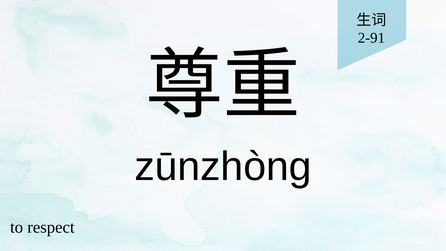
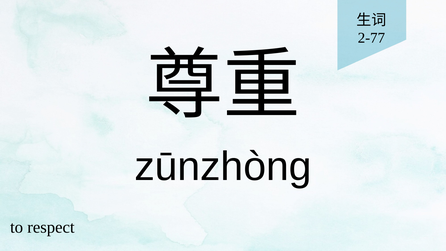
2-91: 2-91 -> 2-77 (371, 38)
